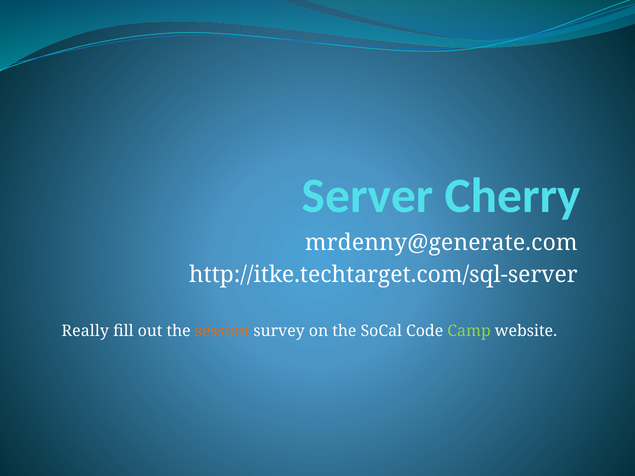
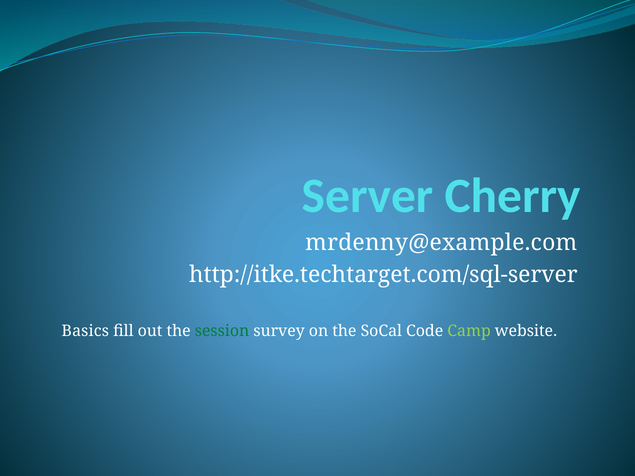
mrdenny@generate.com: mrdenny@generate.com -> mrdenny@example.com (441, 243)
Really: Really -> Basics (85, 331)
session colour: orange -> green (222, 331)
